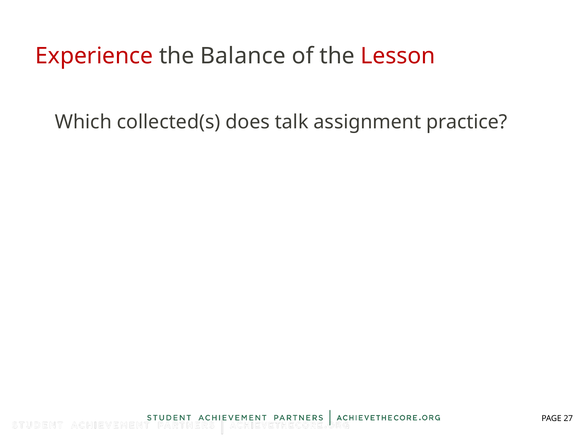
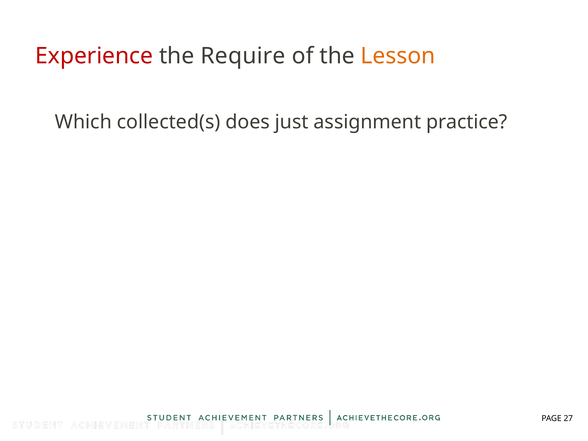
Balance: Balance -> Require (243, 56)
Lesson colour: red -> orange (398, 56)
talk: talk -> just (292, 122)
